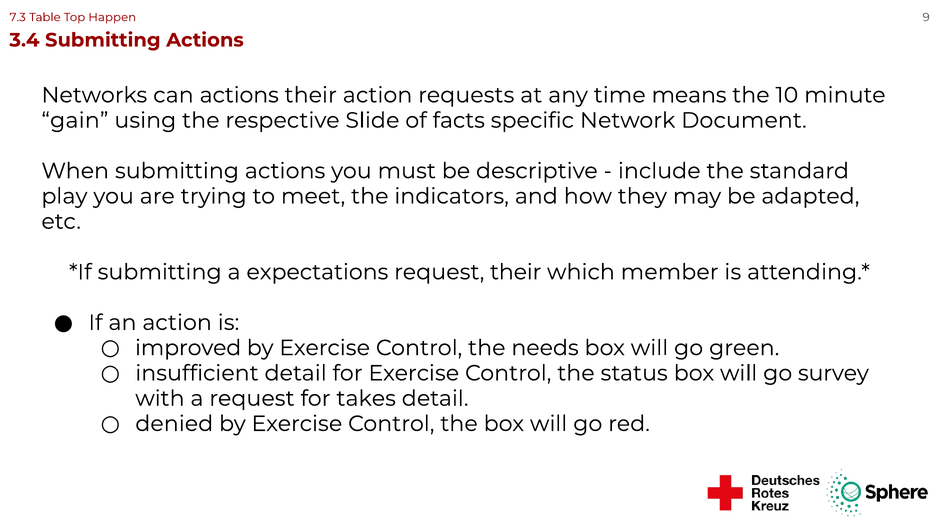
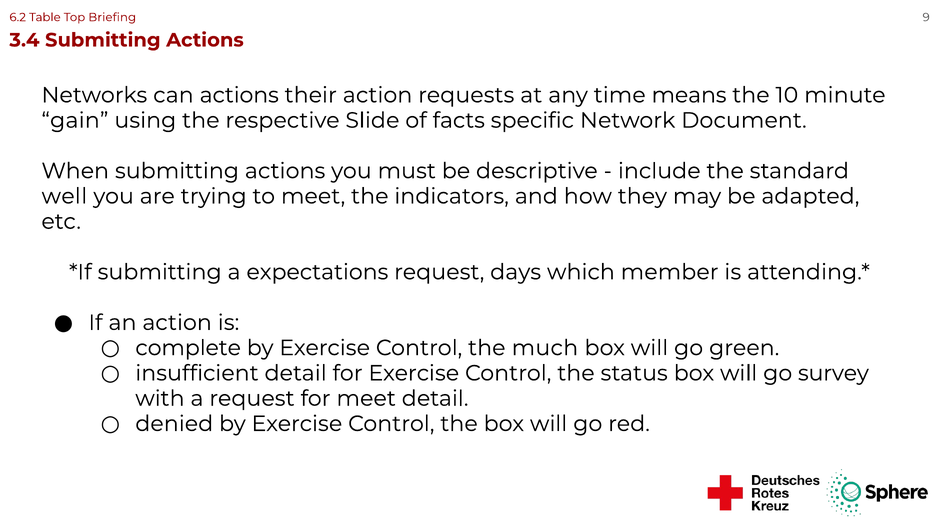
7.3: 7.3 -> 6.2 (18, 17)
Happen: Happen -> Briefing (112, 17)
play: play -> well (64, 196)
request their: their -> days (516, 272)
improved: improved -> complete (188, 348)
needs: needs -> much (545, 348)
for takes: takes -> meet (366, 399)
